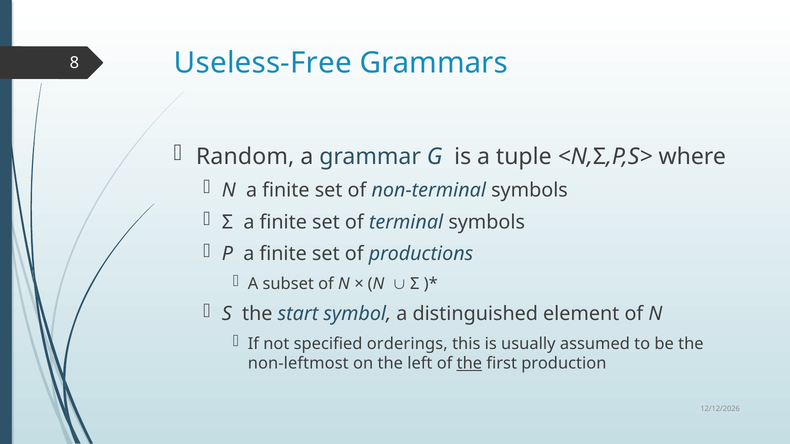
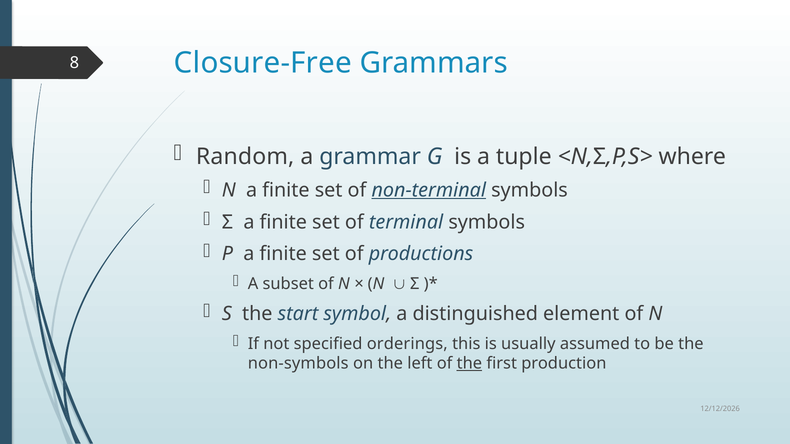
Useless-Free: Useless-Free -> Closure-Free (263, 63)
non-terminal underline: none -> present (429, 190)
non-leftmost: non-leftmost -> non-symbols (298, 364)
